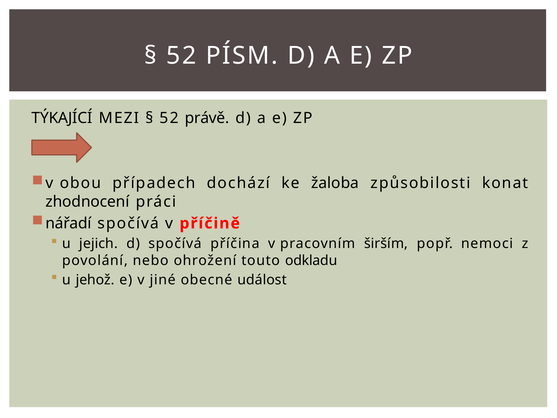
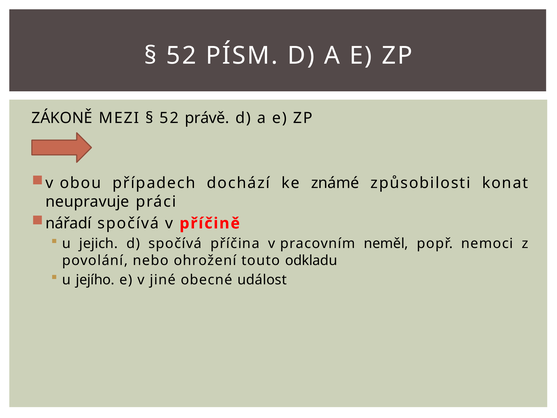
TÝKAJÍCÍ: TÝKAJÍCÍ -> ZÁKONĚ (62, 118)
žaloba: žaloba -> známé (335, 183)
zhodnocení: zhodnocení -> neupravuje (87, 202)
širším: širším -> neměl (386, 244)
jehož: jehož -> jejího (95, 280)
